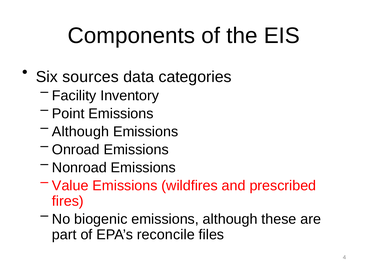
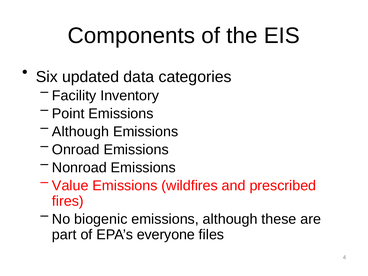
sources: sources -> updated (91, 77)
reconcile: reconcile -> everyone (166, 235)
